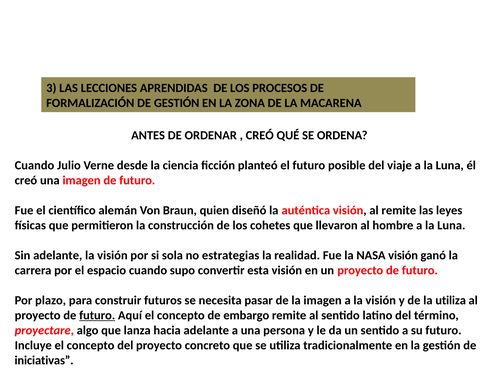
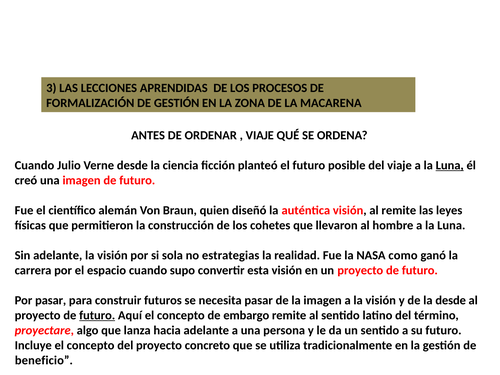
CREÓ: CREÓ -> VIAJE (260, 135)
Luna underline: none -> present (450, 165)
NASA visión: visión -> como (403, 255)
Por plazo: plazo -> pasar (51, 300)
la utiliza: utiliza -> desde (451, 300)
iniciativas: iniciativas -> beneficio (44, 360)
